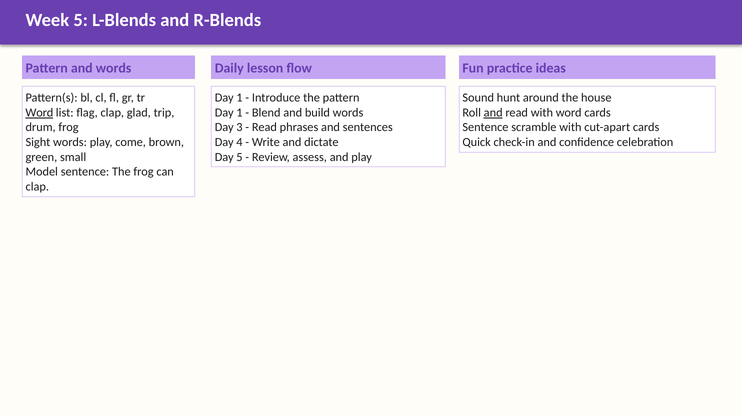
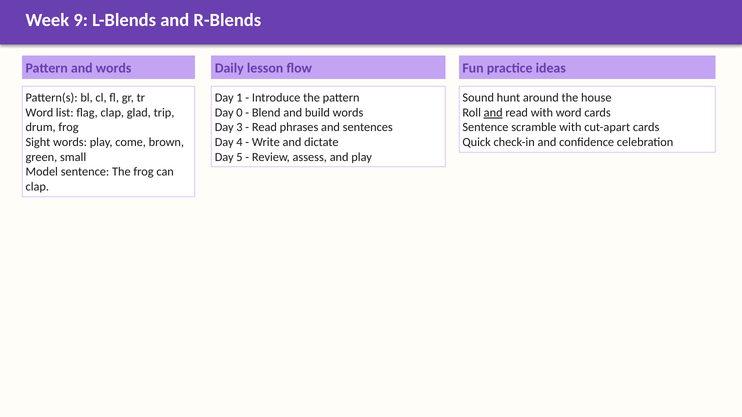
Week 5: 5 -> 9 (81, 20)
Word underline: present -> none (39, 113)
1: 1 -> 0 (239, 113)
